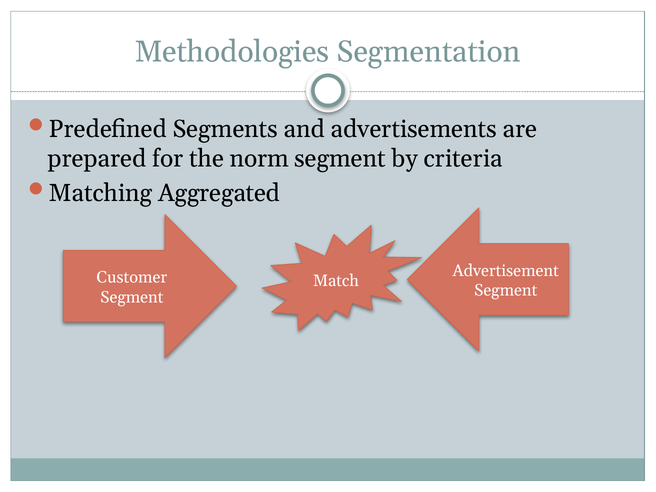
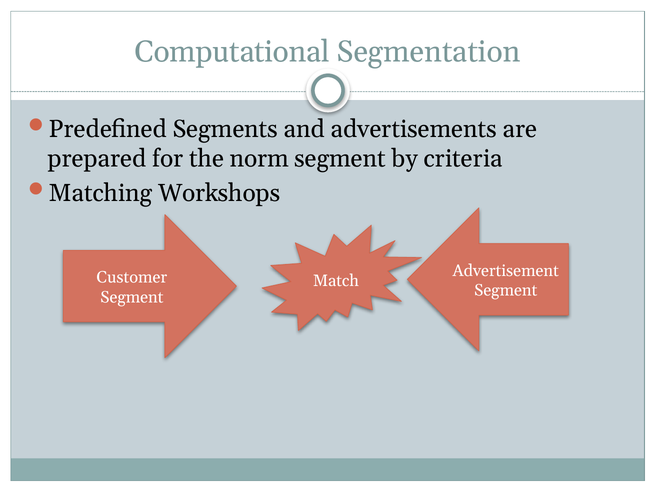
Methodologies: Methodologies -> Computational (232, 52)
Aggregated: Aggregated -> Workshops (219, 193)
